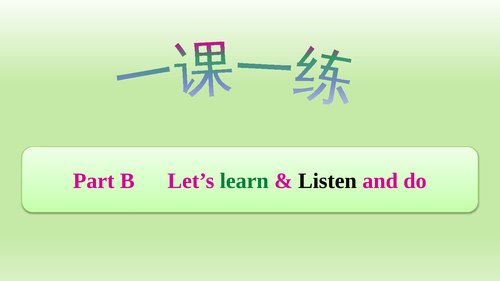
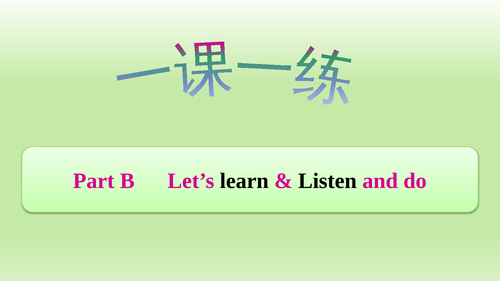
learn colour: green -> black (244, 181)
